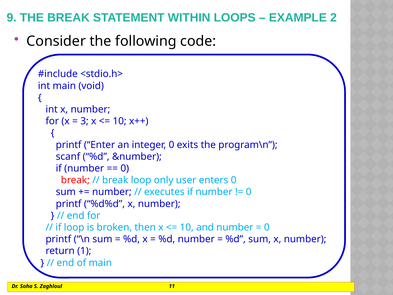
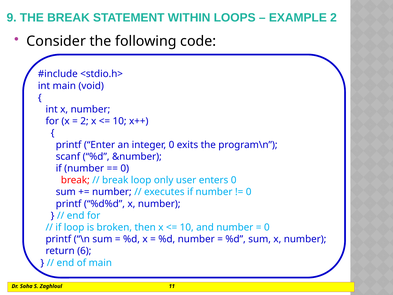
3: 3 -> 2 (84, 121)
1: 1 -> 6 (84, 251)
